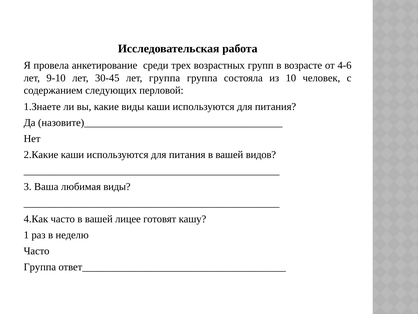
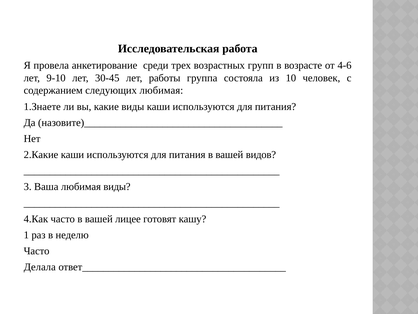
лет группа: группа -> работы (165, 78)
следующих перловой: перловой -> любимая (161, 90)
Группа: Группа -> Делала (40, 267)
